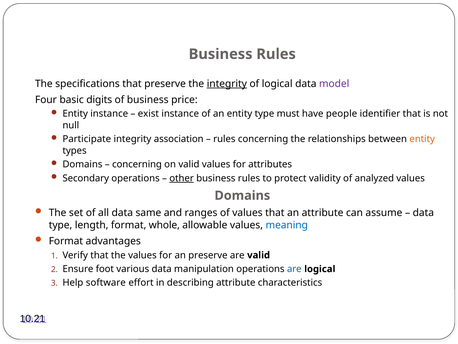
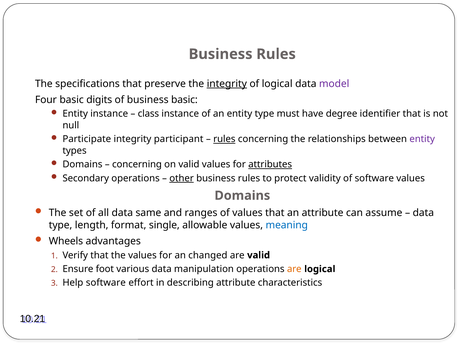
business price: price -> basic (184, 100)
exist: exist -> class (148, 114)
people: people -> degree (342, 114)
association: association -> participant (179, 139)
rules underline: none -> present (224, 139)
entity colour: orange -> purple (422, 139)
attributes underline: none -> present (270, 164)
of analyzed: analyzed -> software (374, 178)
whole: whole -> single (164, 225)
Format: Format -> Wheels (66, 241)
an preserve: preserve -> changed (208, 255)
are colour: blue -> orange (294, 269)
